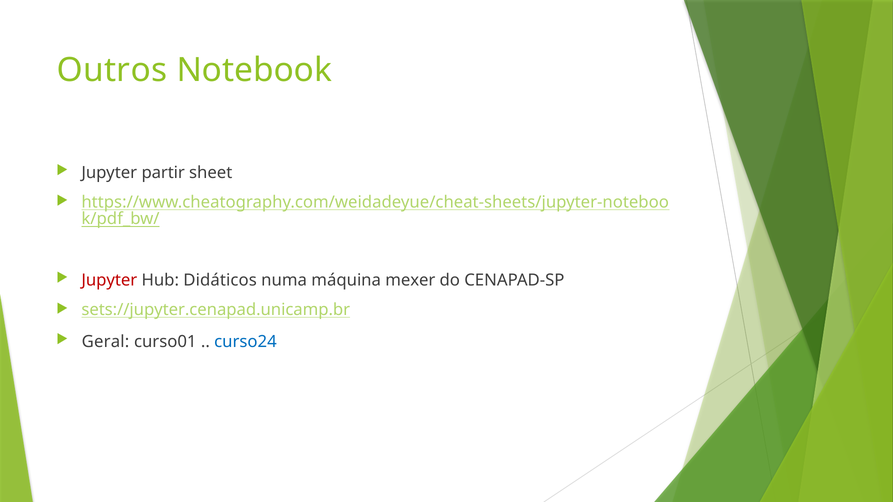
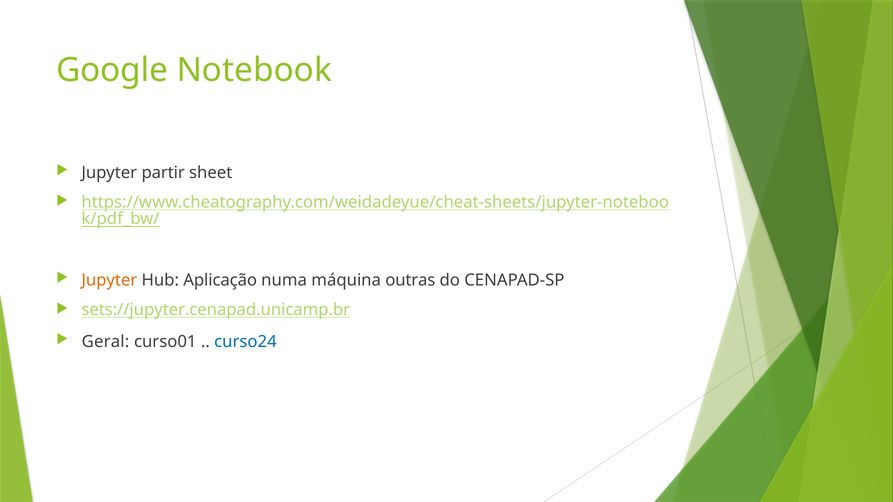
Outros: Outros -> Google (112, 70)
Jupyter colour: red -> orange (109, 280)
Didáticos: Didáticos -> Aplicação (220, 280)
mexer: mexer -> outras (410, 280)
